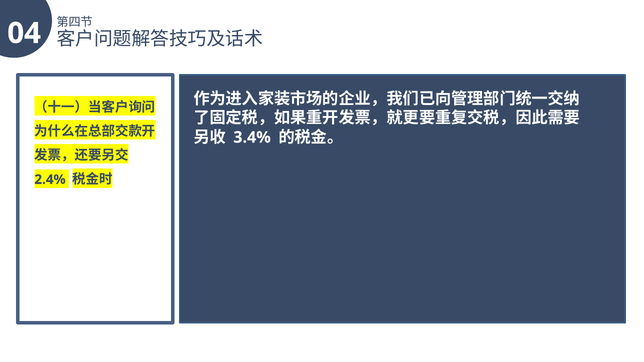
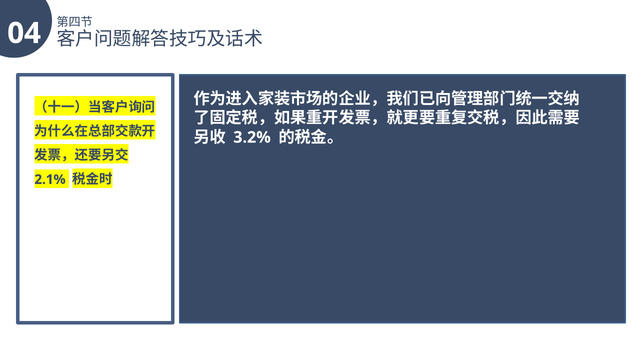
3.4%: 3.4% -> 3.2% (252, 137)
2.4%: 2.4% -> 2.1% (50, 180)
